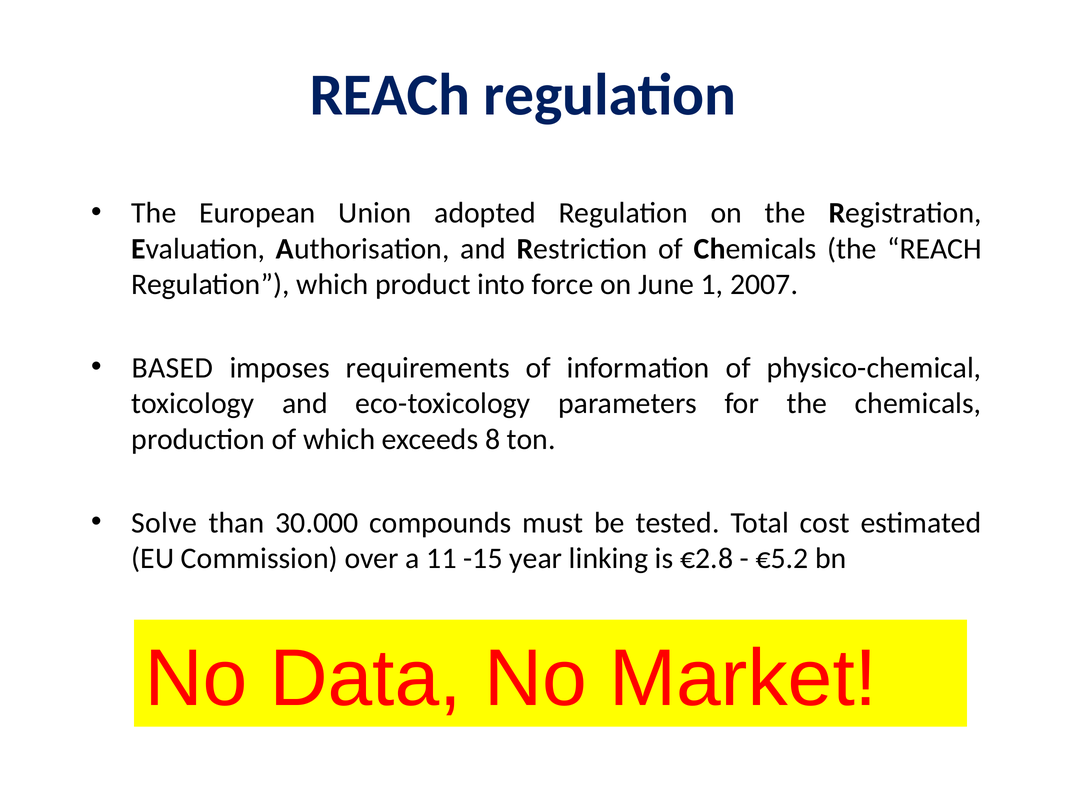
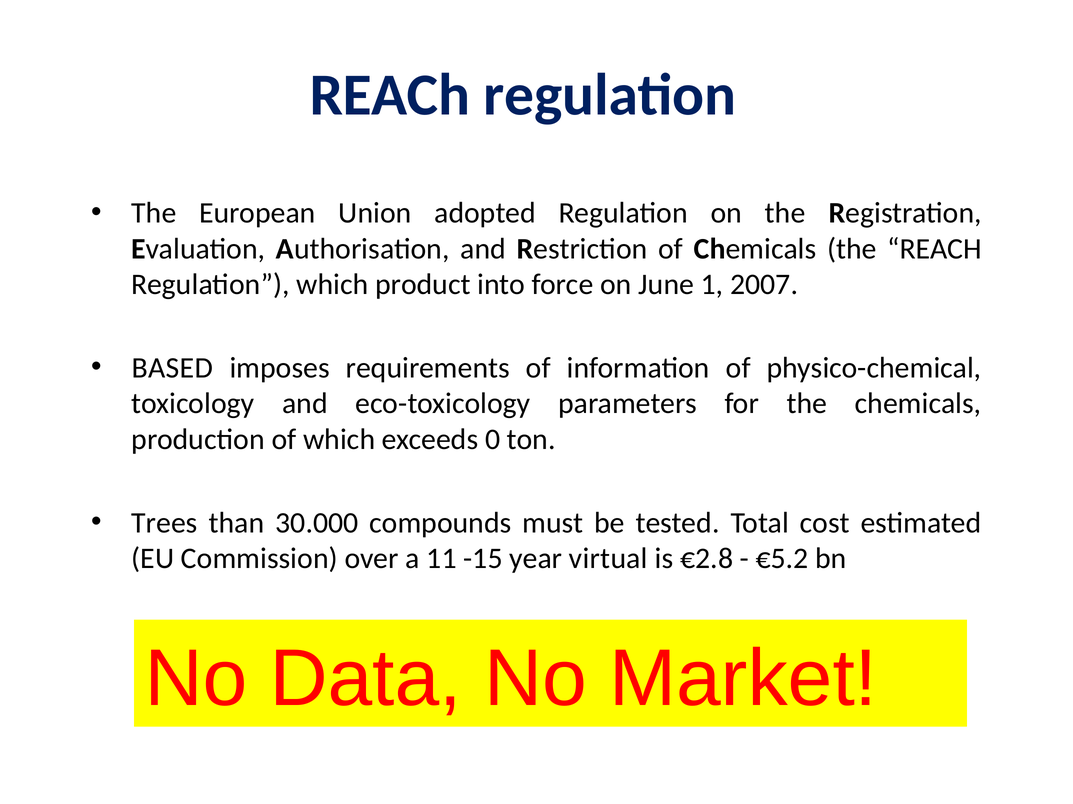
8: 8 -> 0 (493, 440)
Solve: Solve -> Trees (164, 523)
linking: linking -> virtual (608, 559)
